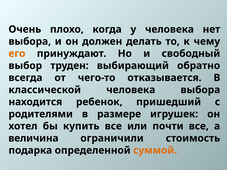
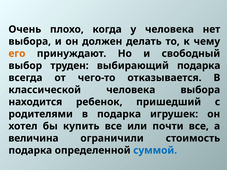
выбирающий обратно: обратно -> подарка (199, 66)
в размере: размере -> подарка (119, 114)
суммой colour: orange -> blue (155, 151)
